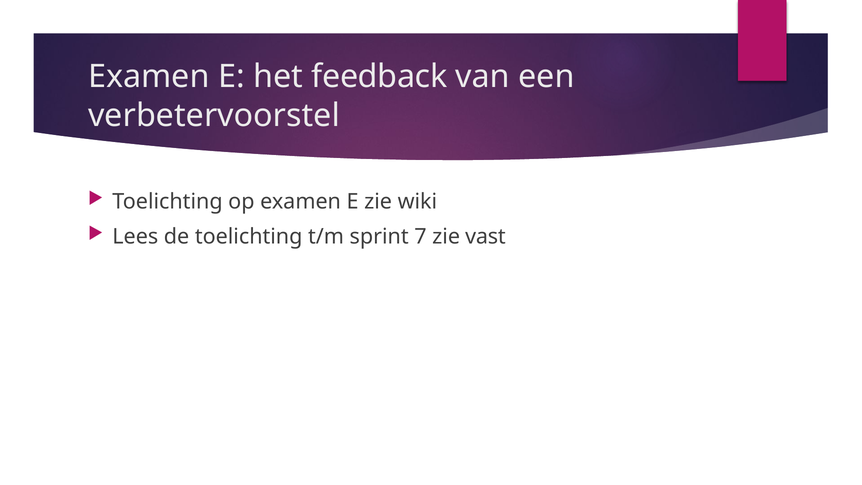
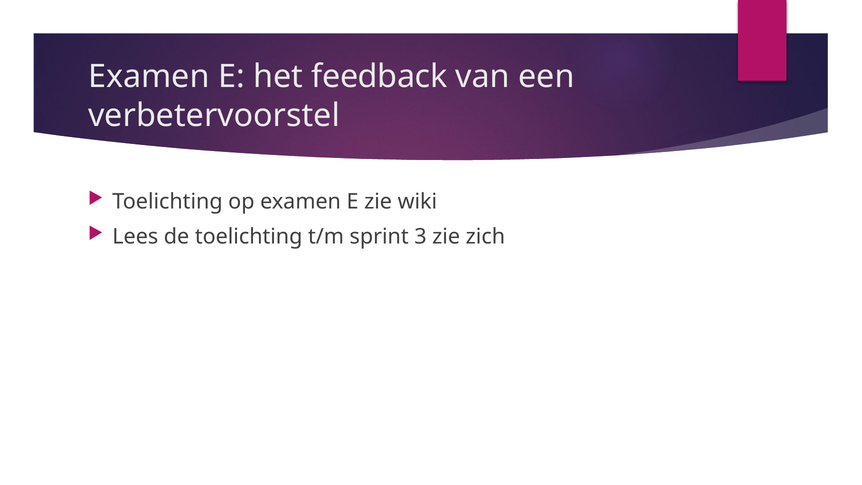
7: 7 -> 3 (420, 237)
vast: vast -> zich (485, 237)
